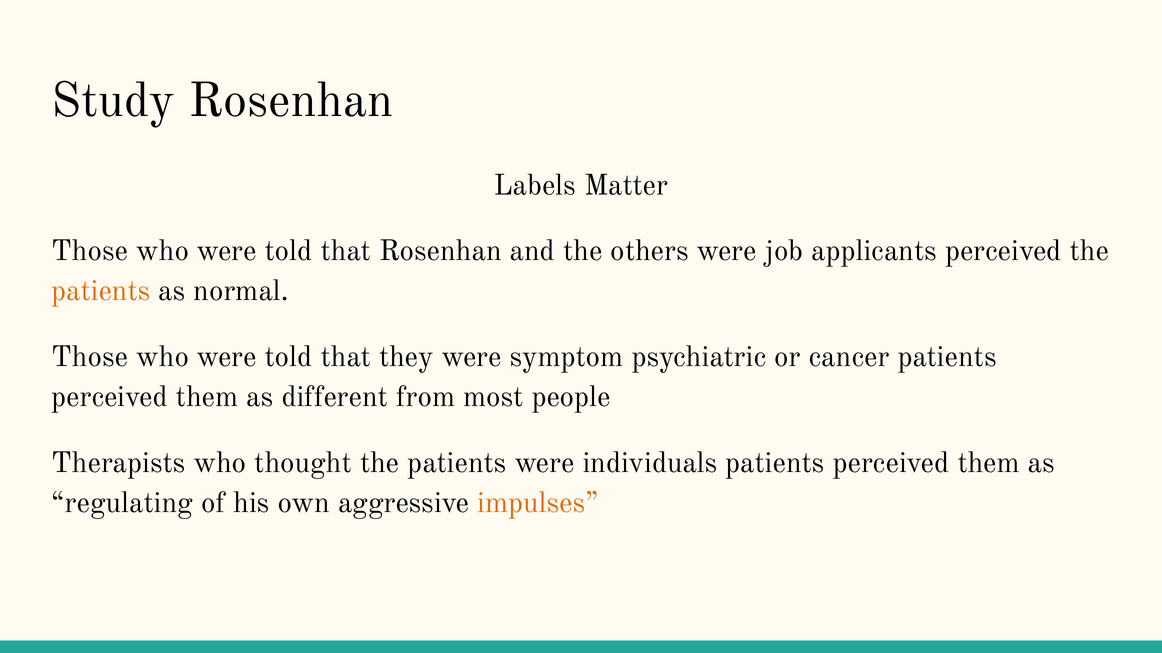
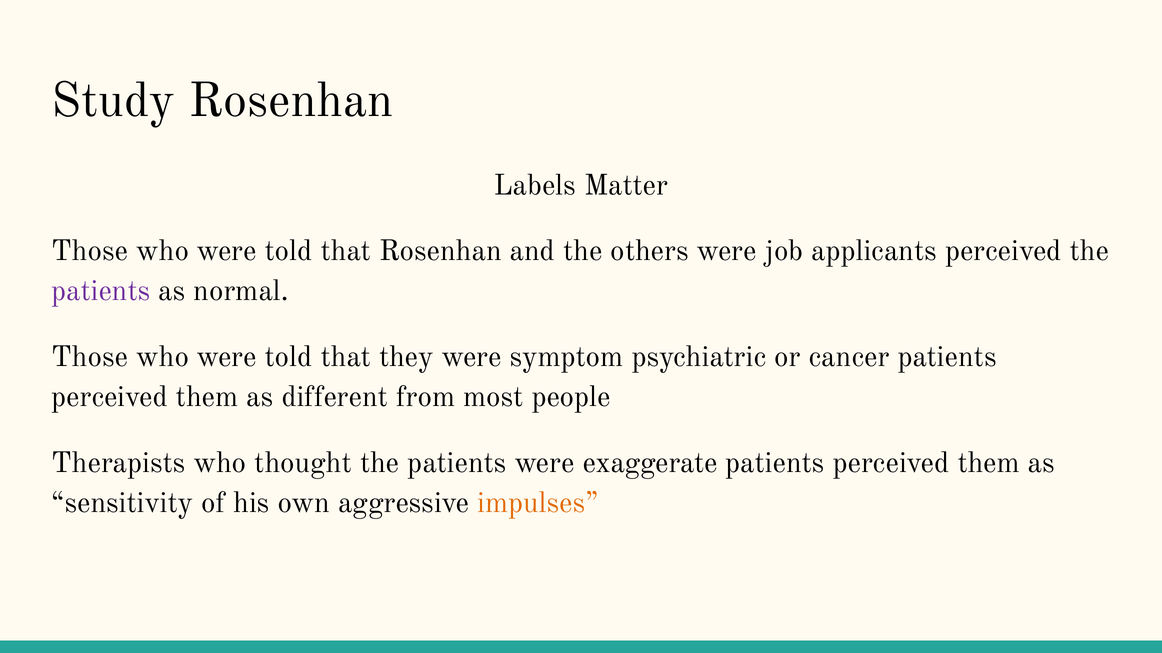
patients colour: orange -> purple (101, 291)
individuals: individuals -> exaggerate (650, 463)
regulating: regulating -> sensitivity (122, 503)
